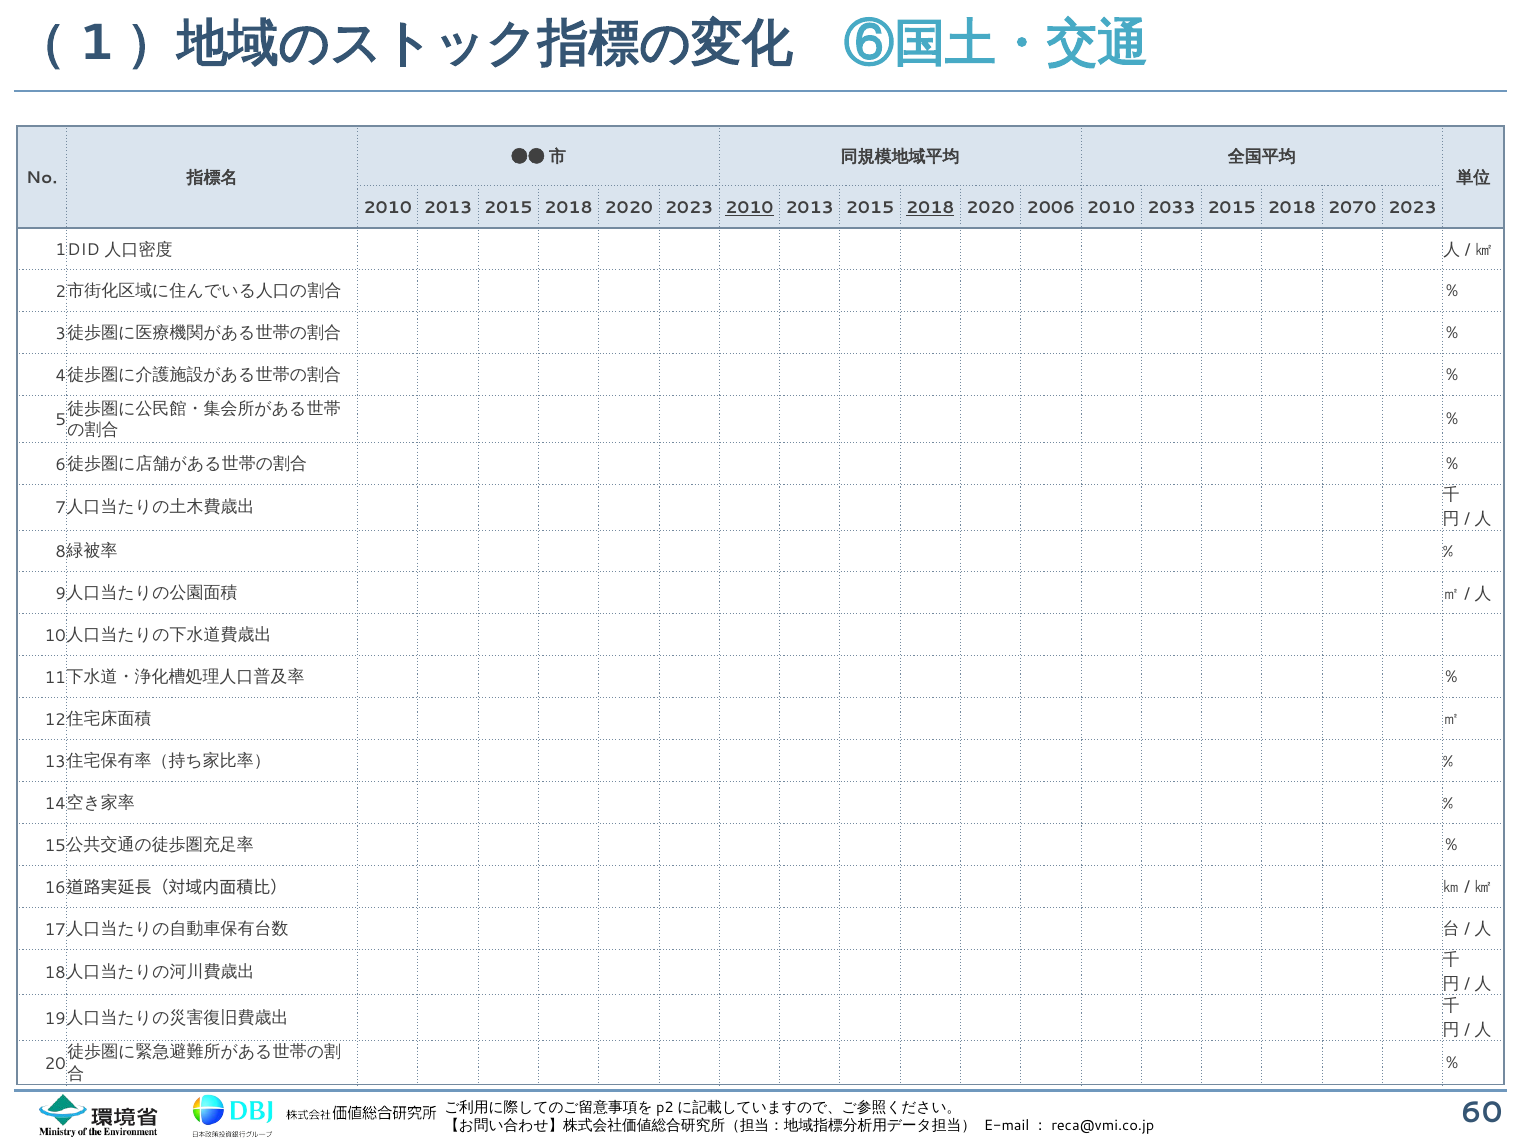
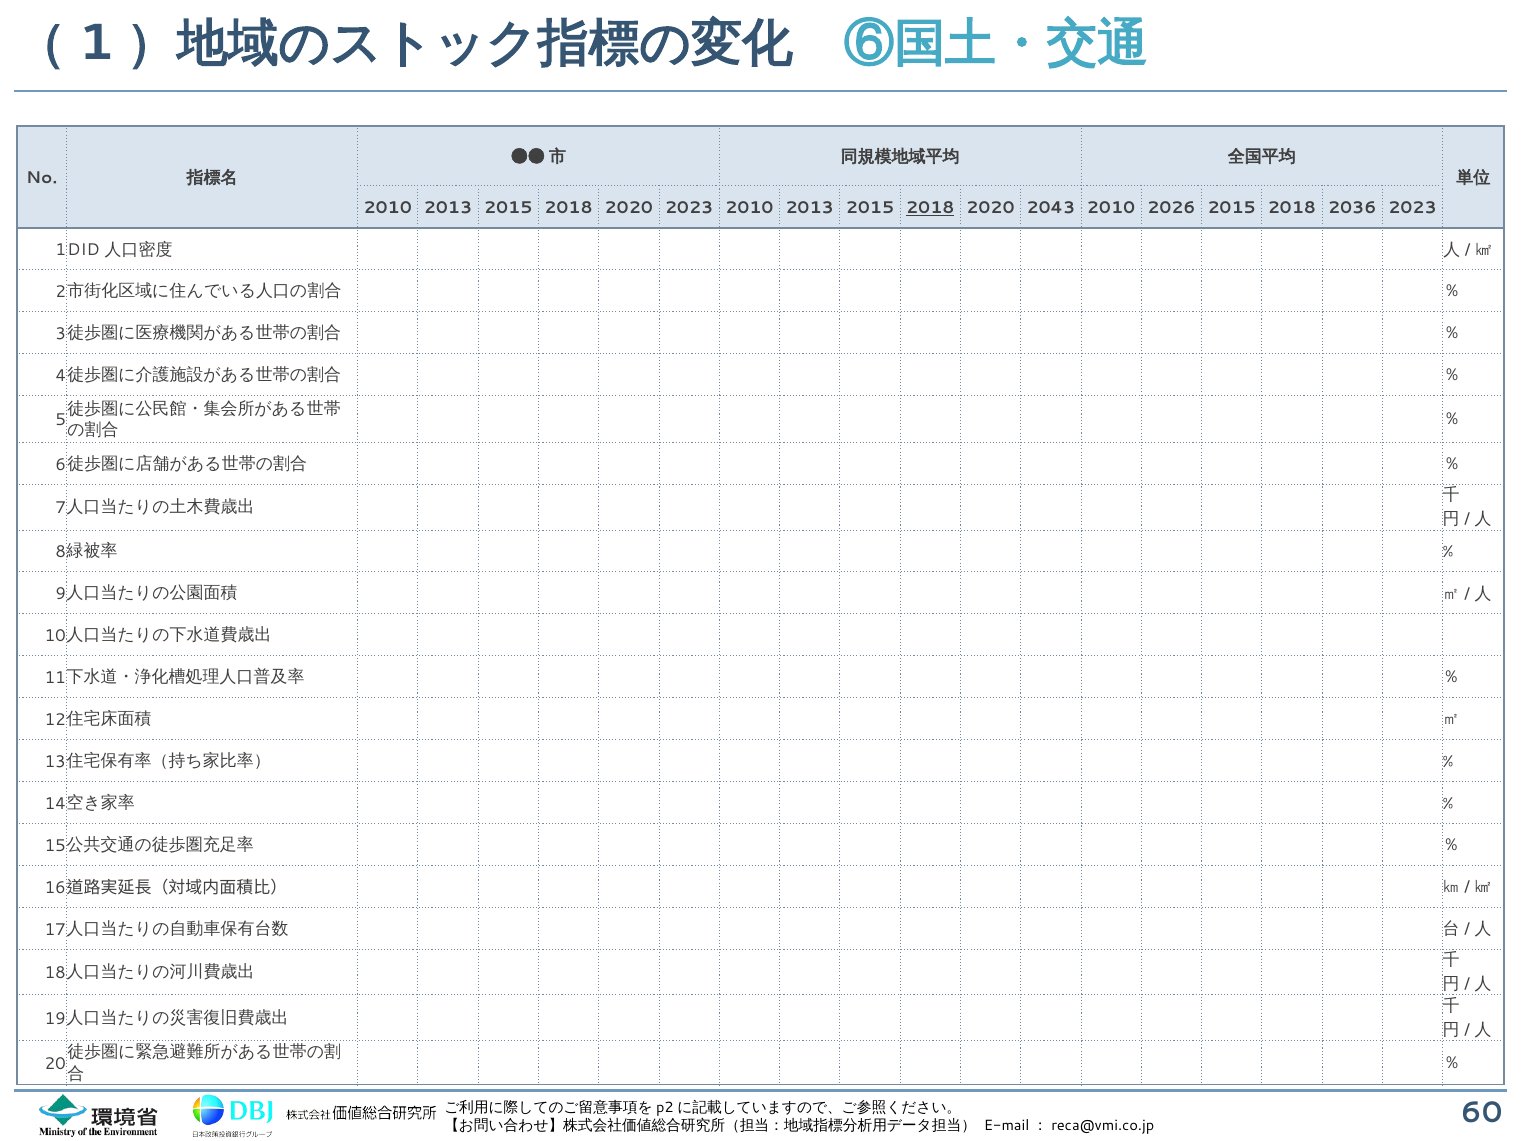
2010 underline: present -> none (749, 208)
2006: 2006 -> 2043 (1051, 208)
2033: 2033 -> 2026 (1171, 208)
2070: 2070 -> 2036 (1352, 208)
